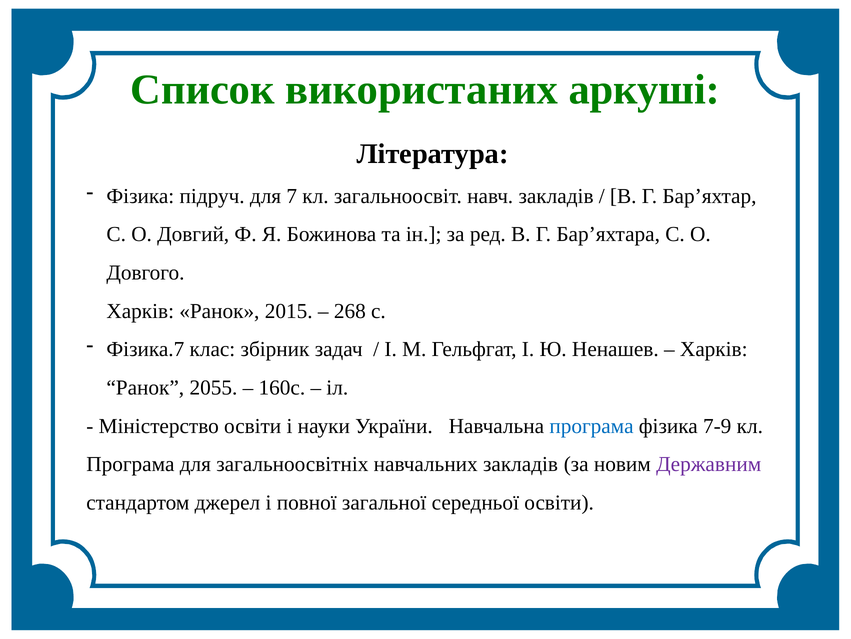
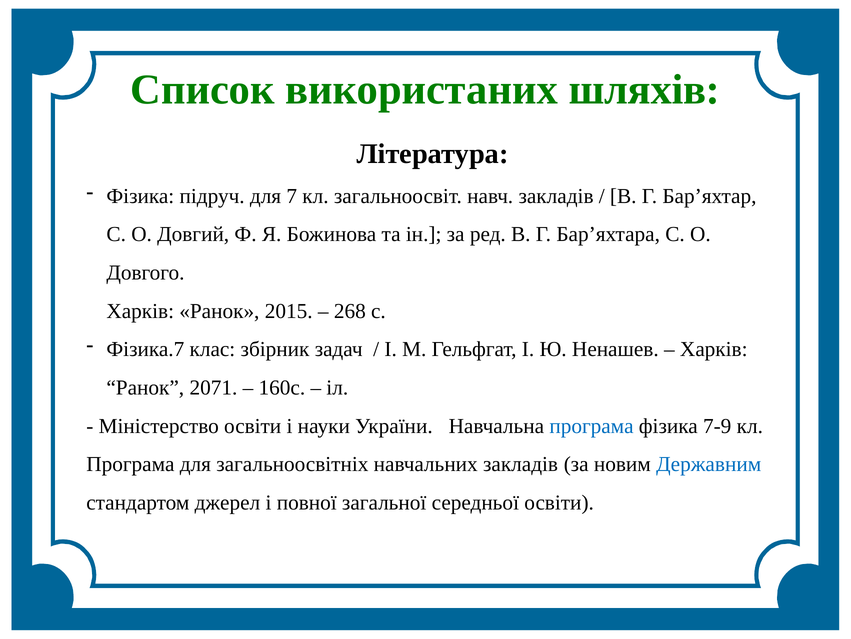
аркуші: аркуші -> шляхів (644, 89)
2055: 2055 -> 2071 (213, 387)
Державним colour: purple -> blue (709, 464)
